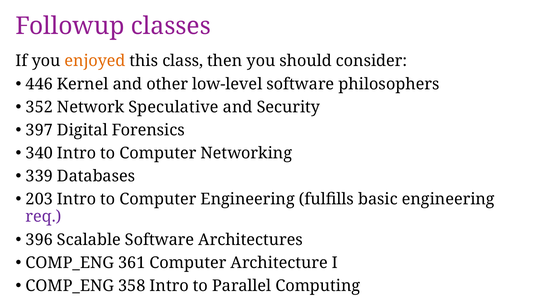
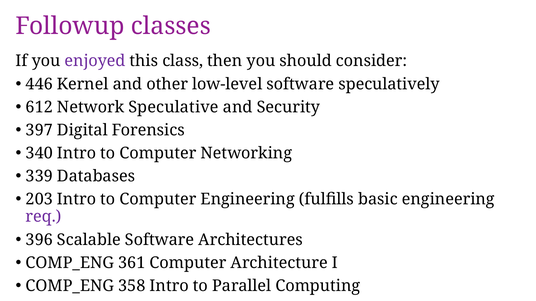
enjoyed colour: orange -> purple (95, 61)
philosophers: philosophers -> speculatively (389, 84)
352: 352 -> 612 (39, 107)
